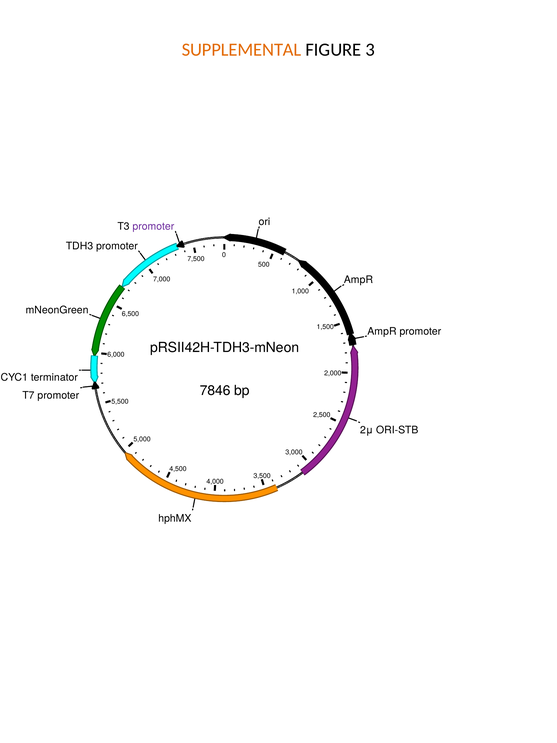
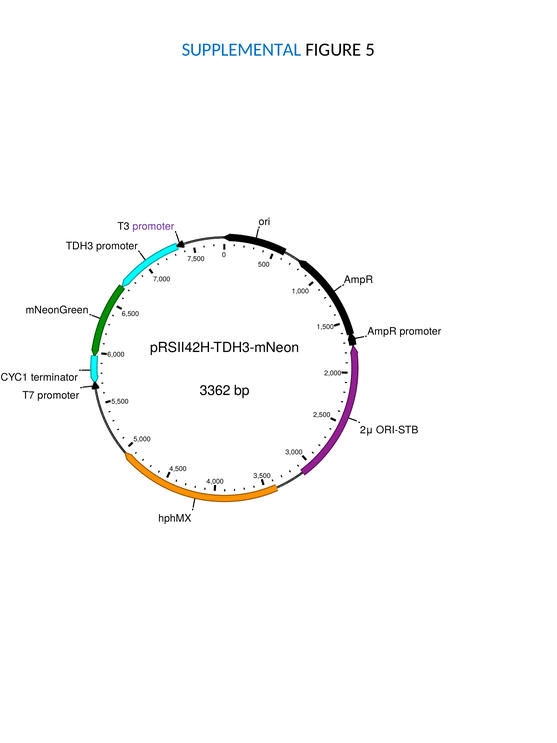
SUPPLEMENTAL colour: orange -> blue (242, 50)
3: 3 -> 5 (370, 50)
7846: 7846 -> 3362 (215, 390)
